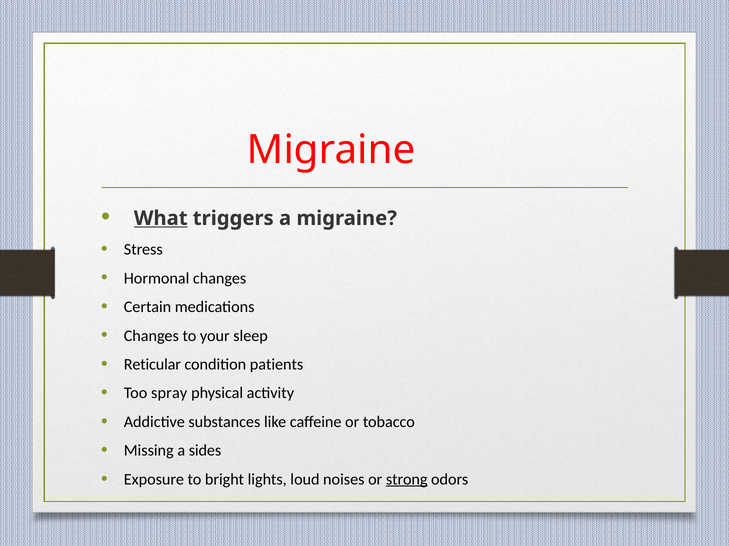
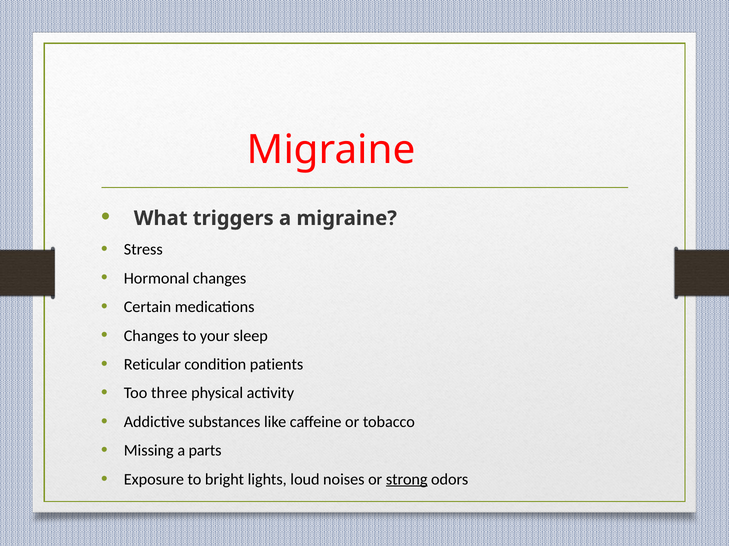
What underline: present -> none (161, 219)
spray: spray -> three (169, 394)
sides: sides -> parts (205, 451)
